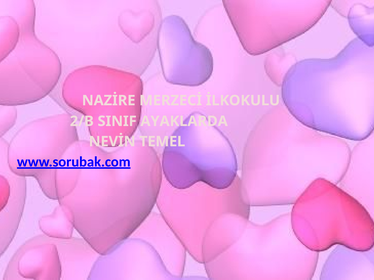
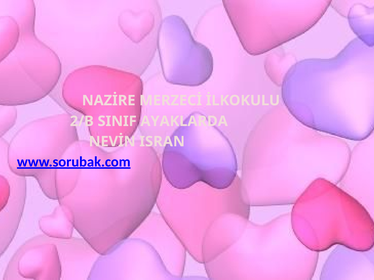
TEMEL: TEMEL -> ISRAN (162, 142)
